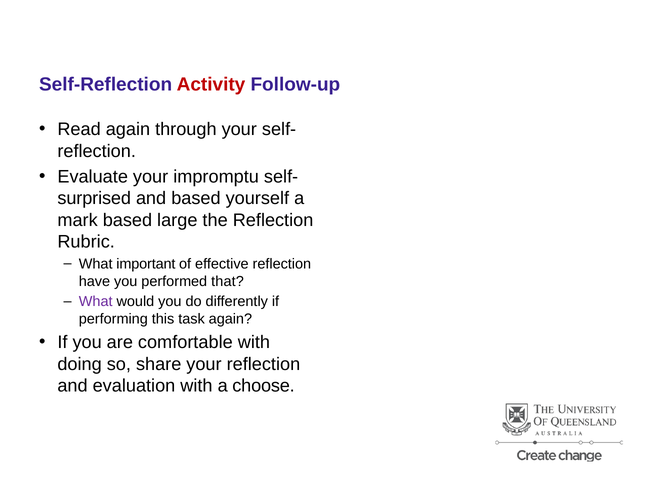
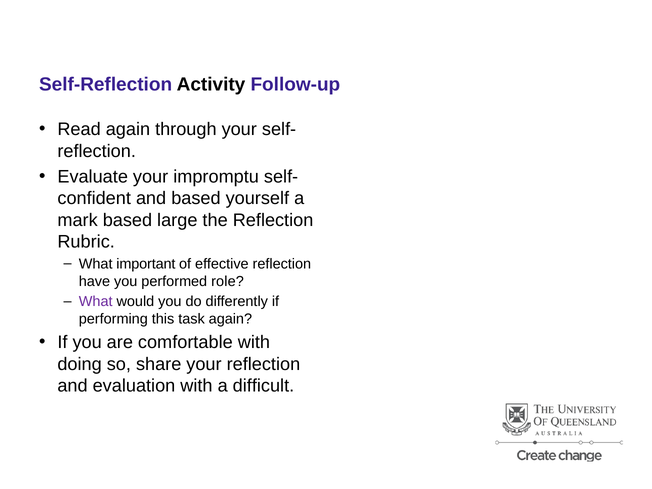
Activity colour: red -> black (211, 84)
surprised: surprised -> confident (94, 198)
that: that -> role (228, 281)
choose: choose -> difficult (263, 386)
